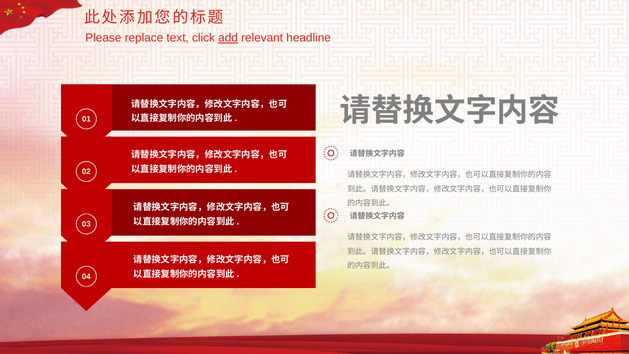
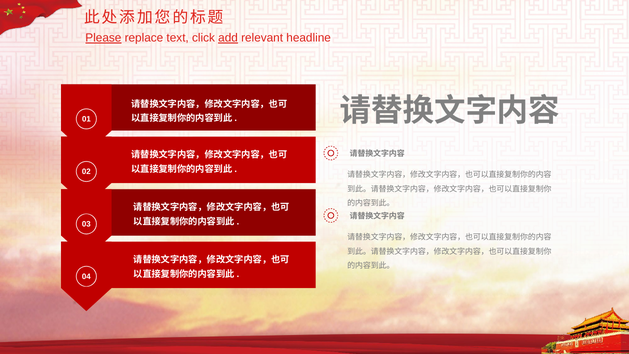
Please underline: none -> present (103, 38)
